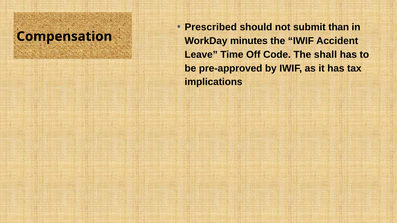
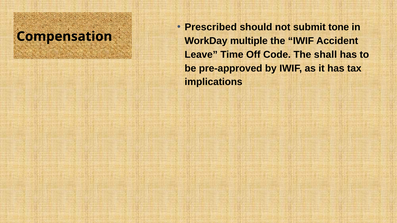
than: than -> tone (339, 27)
minutes: minutes -> multiple (249, 41)
